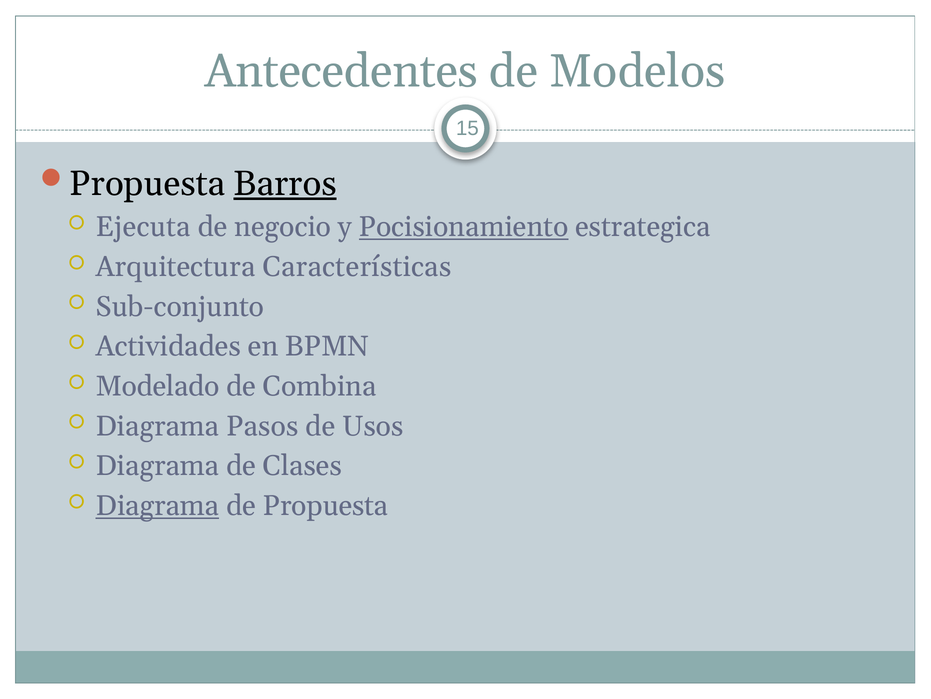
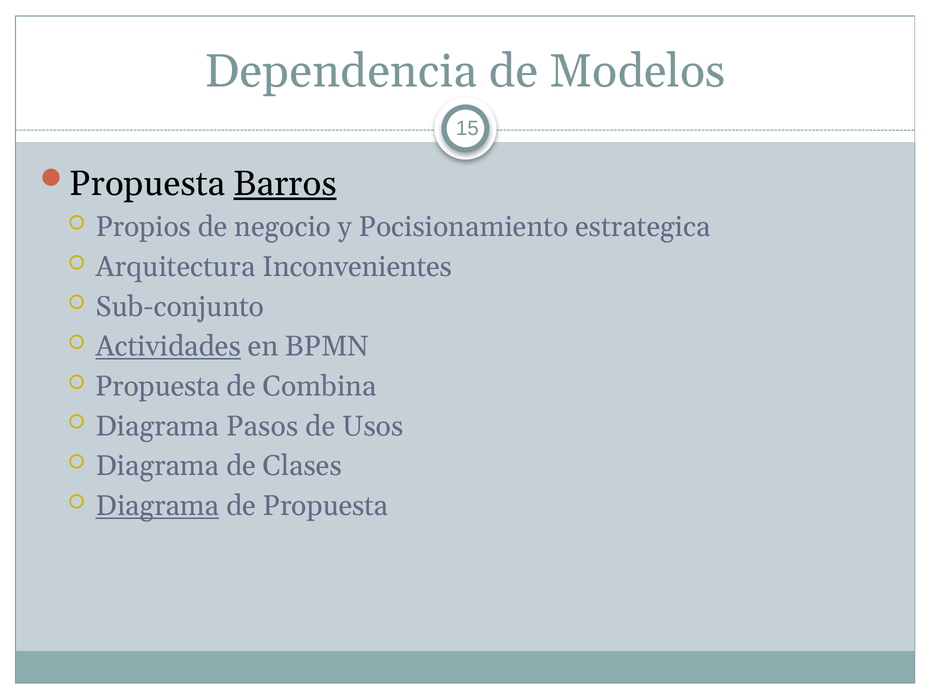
Antecedentes: Antecedentes -> Dependencia (341, 71)
Ejecuta: Ejecuta -> Propios (143, 227)
Pocisionamiento underline: present -> none (464, 227)
Características: Características -> Inconvenientes (357, 267)
Actividades underline: none -> present (168, 346)
Modelado: Modelado -> Propuesta (158, 386)
